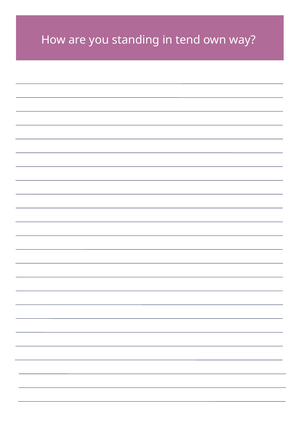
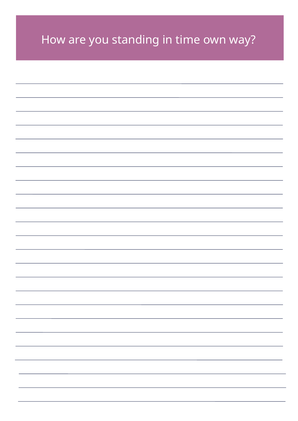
tend: tend -> time (188, 40)
